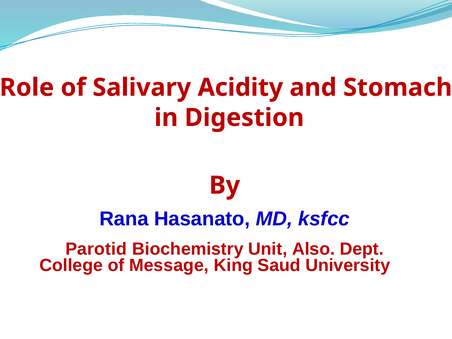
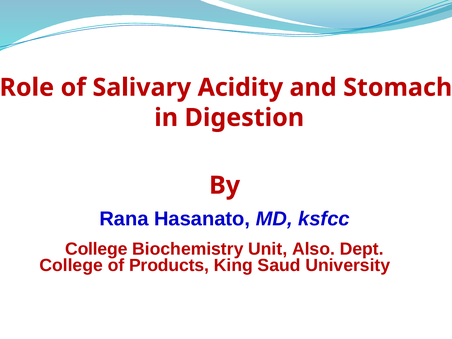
Parotid: Parotid -> College (96, 249)
Message: Message -> Products (169, 265)
